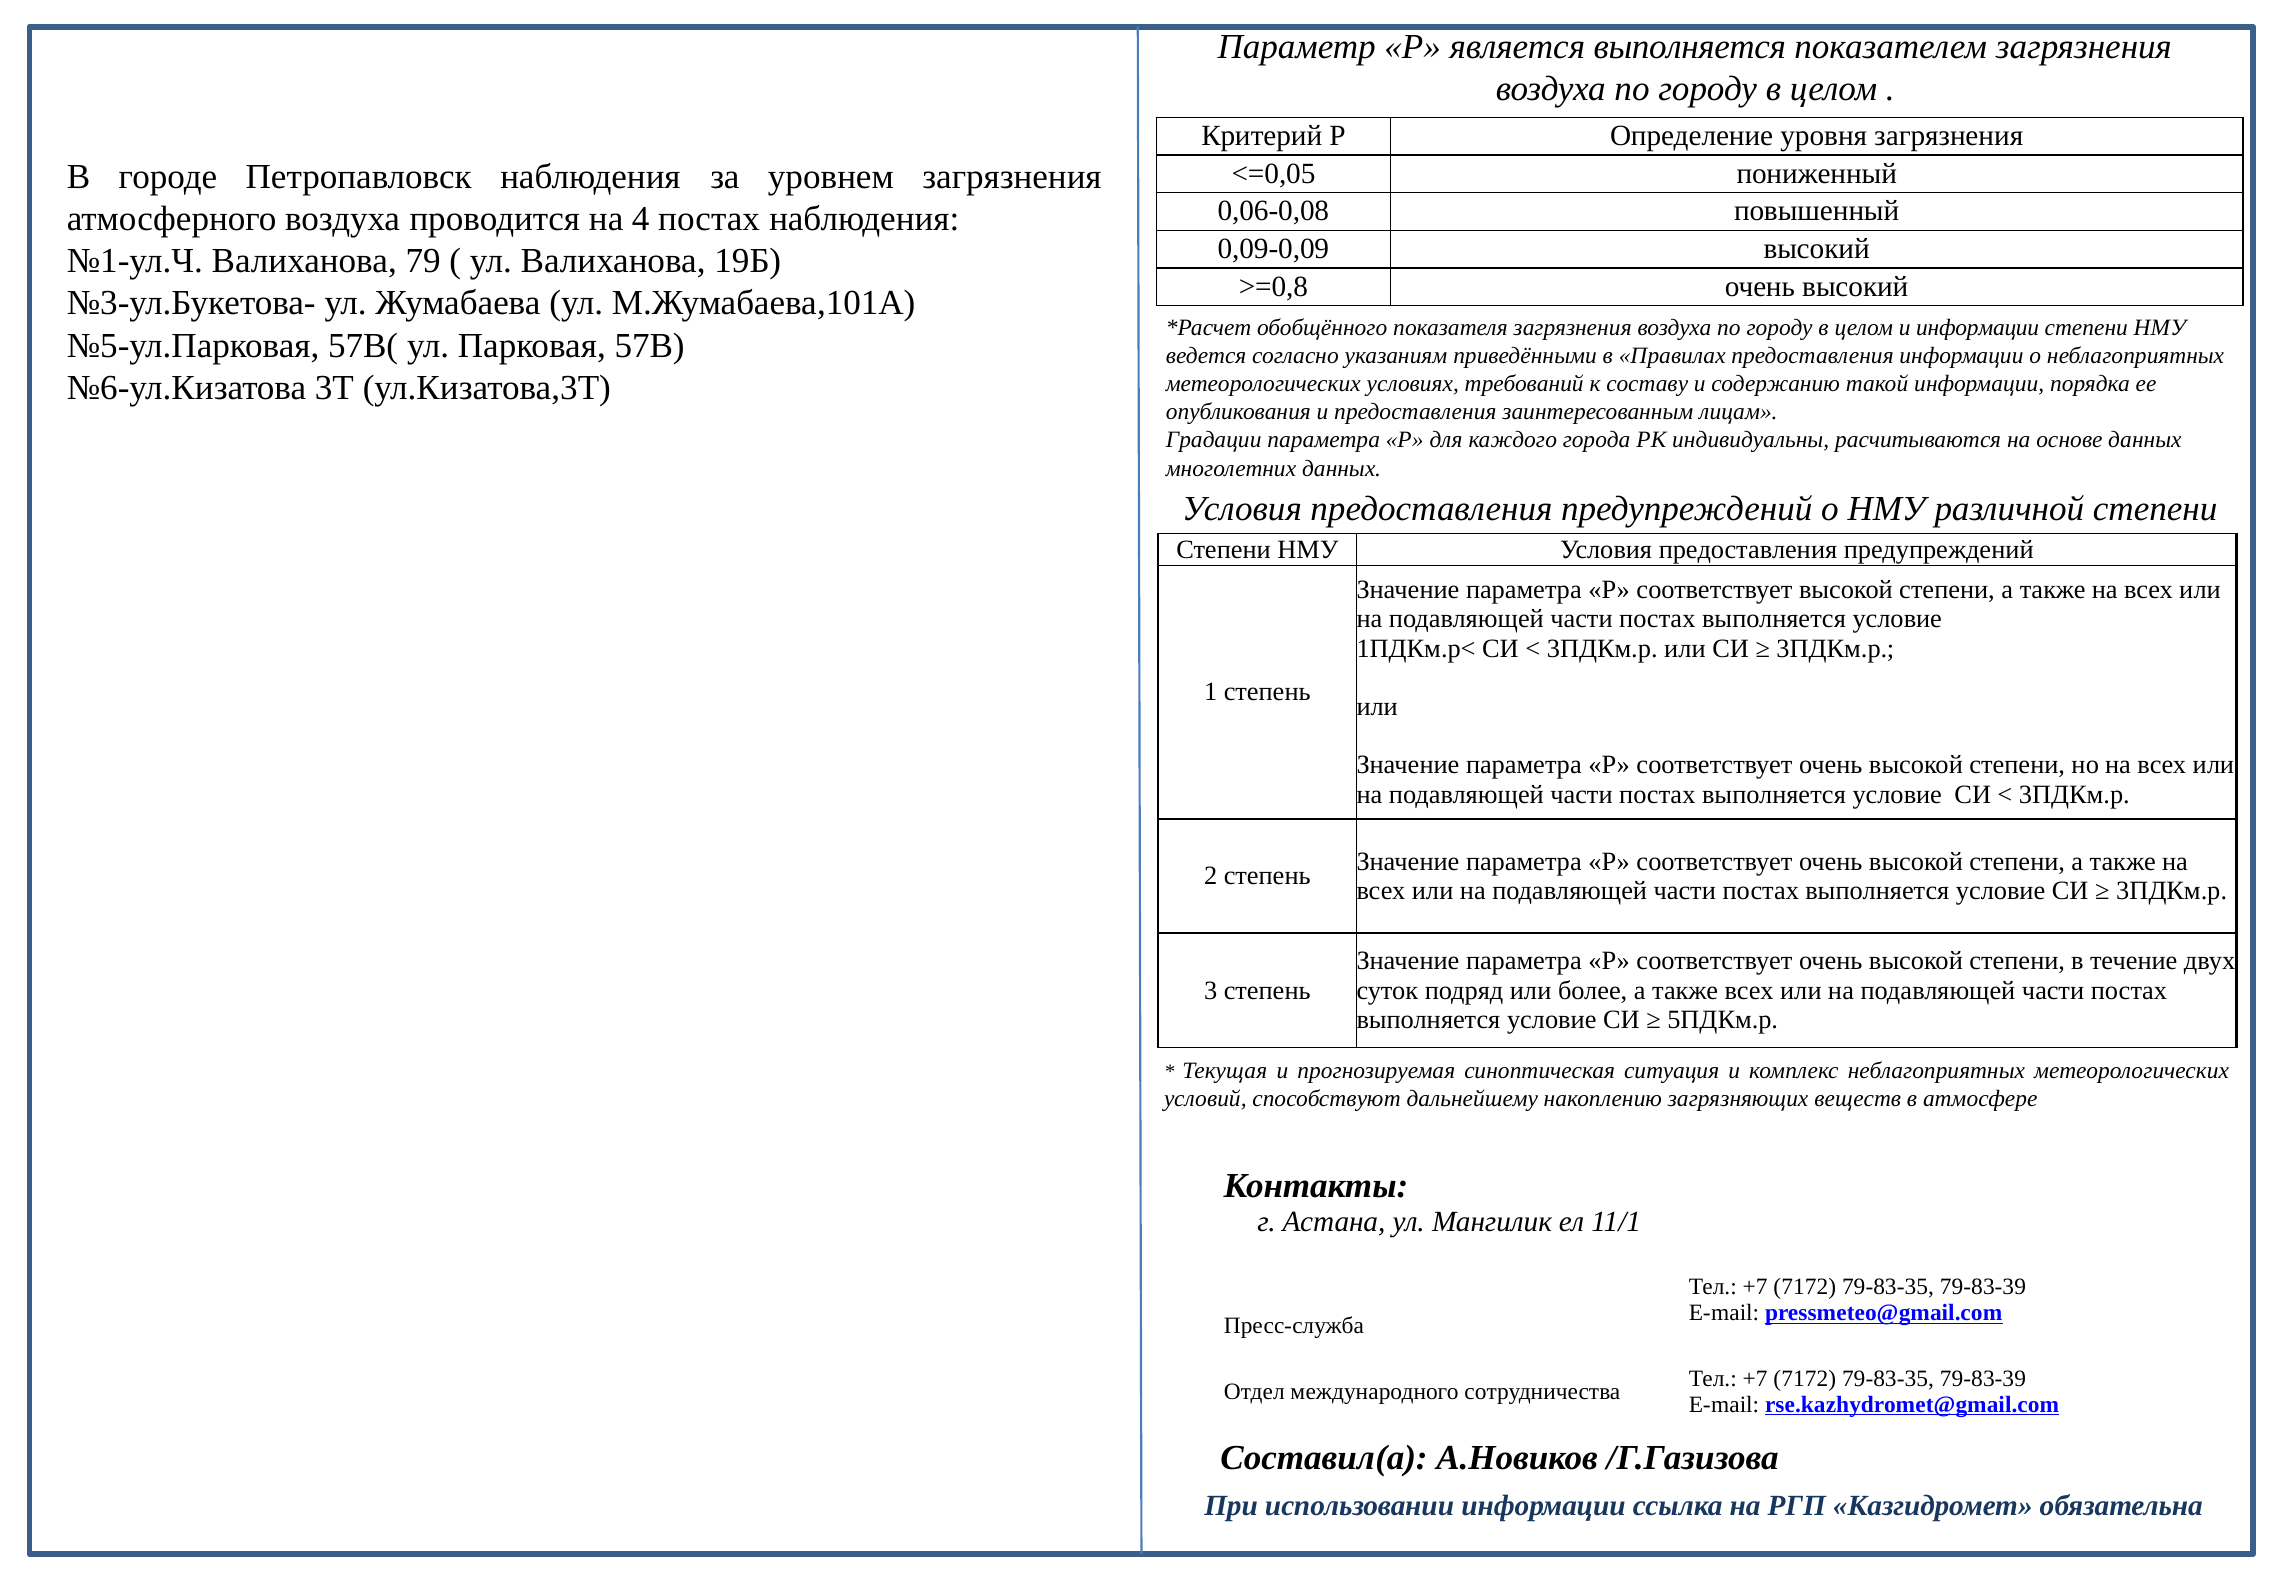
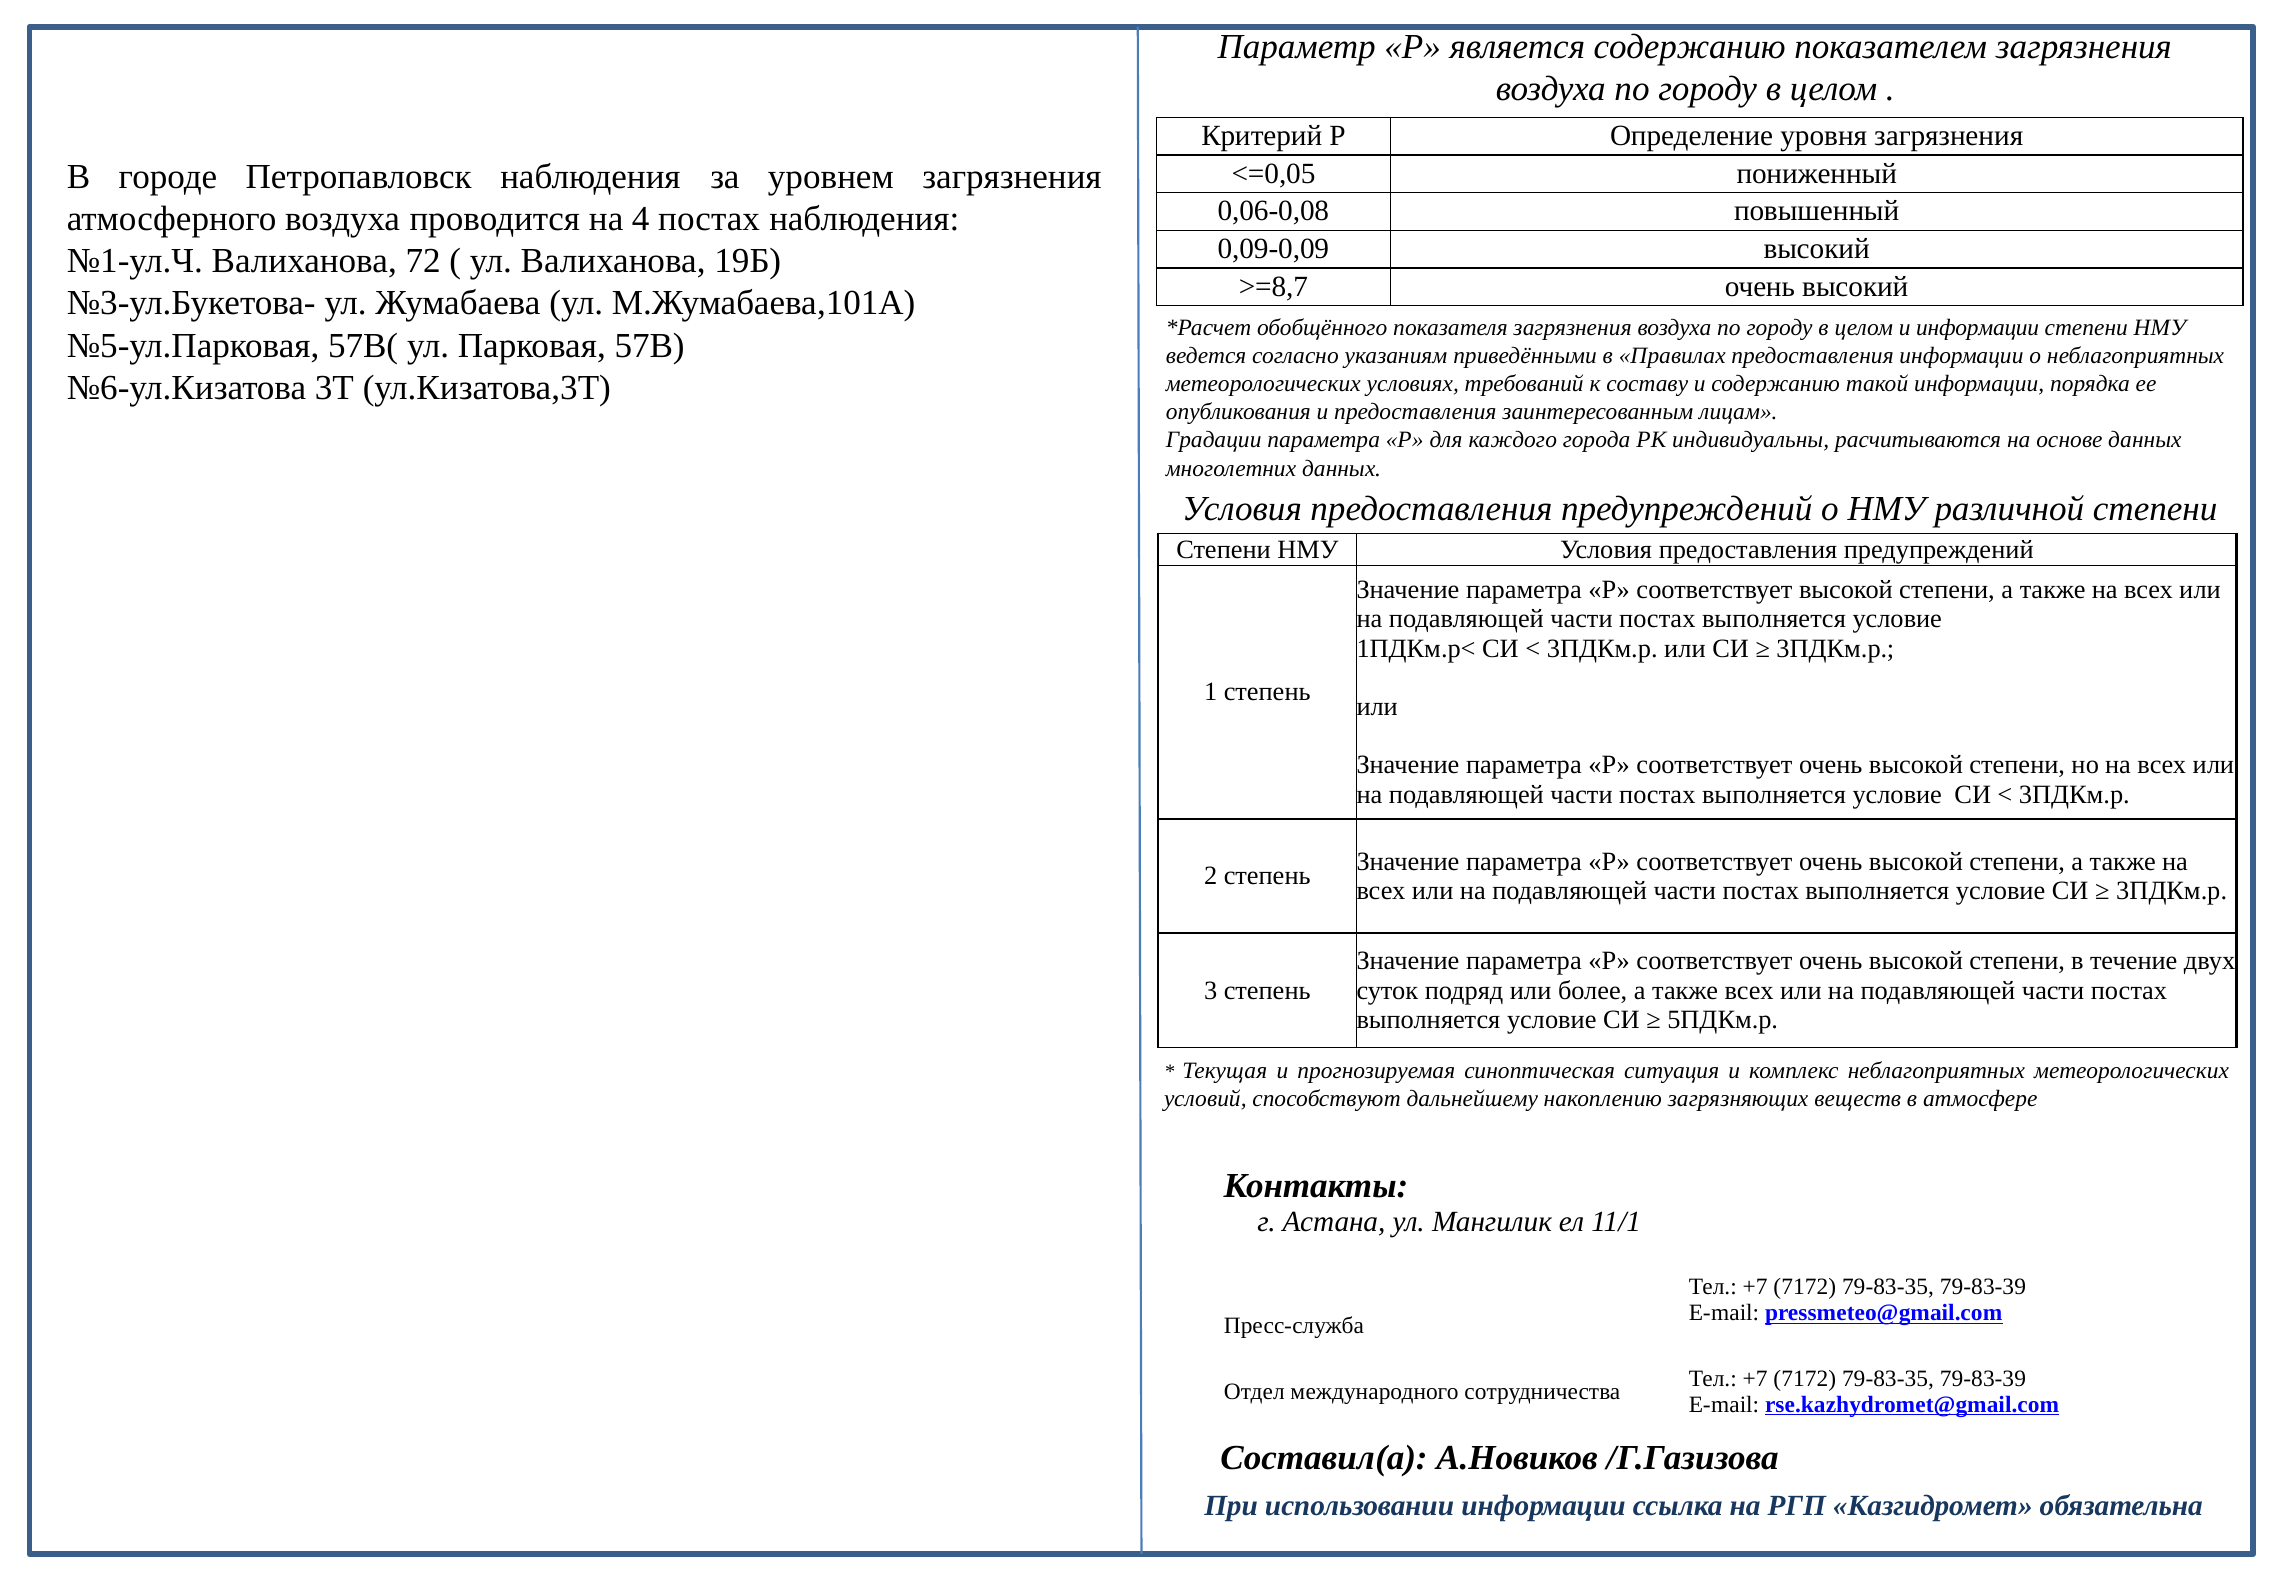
является выполняется: выполняется -> содержанию (1690, 47)
79: 79 -> 72 (423, 261)
>=0,8: >=0,8 -> >=8,7 (1273, 286)
